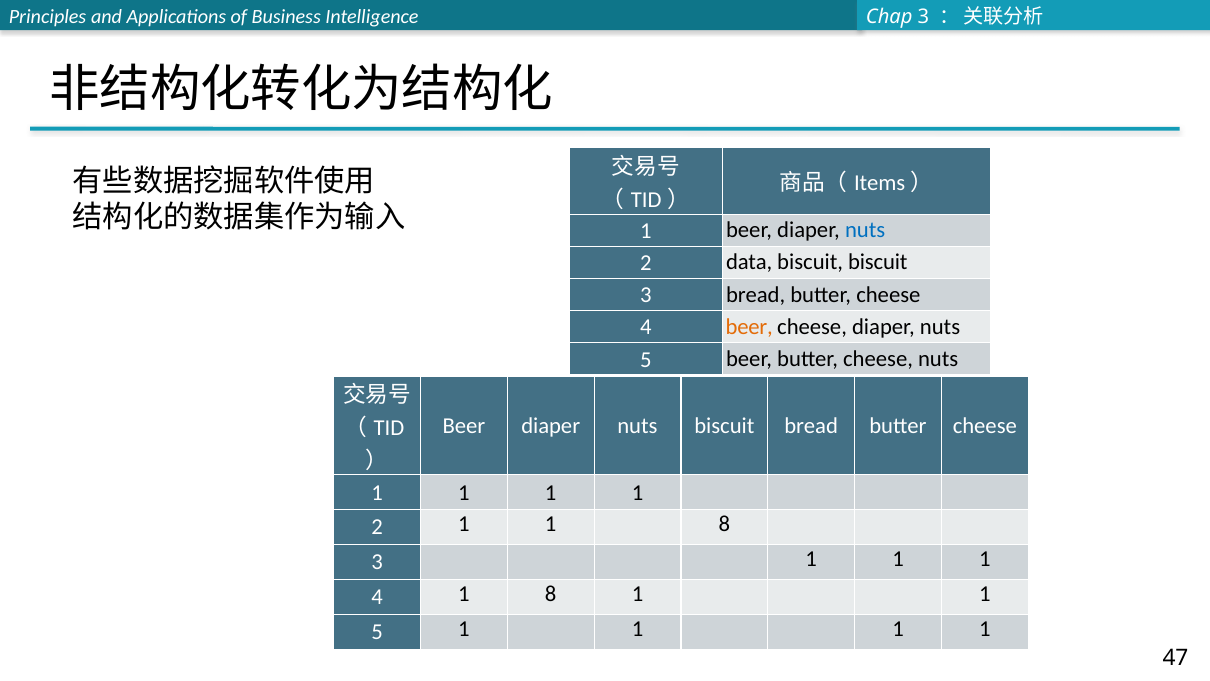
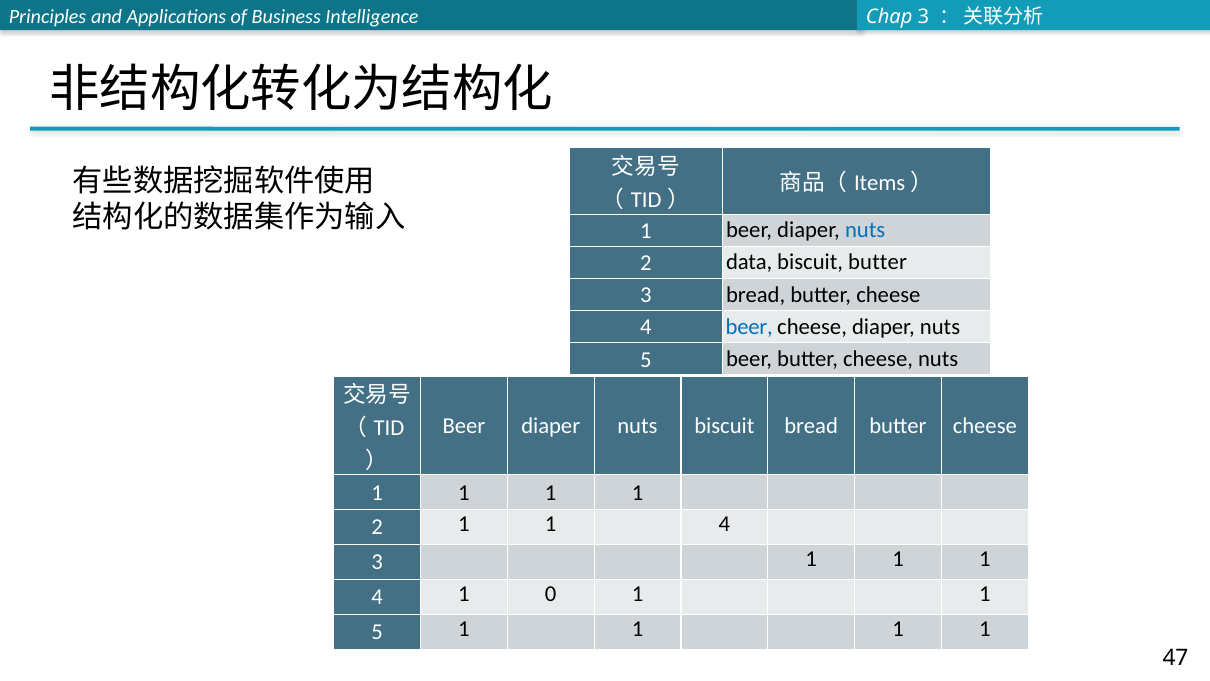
biscuit biscuit: biscuit -> butter (878, 262)
beer colour: orange -> blue (749, 327)
2 1 1 8: 8 -> 4 (724, 524)
4 1 8: 8 -> 0 (551, 593)
